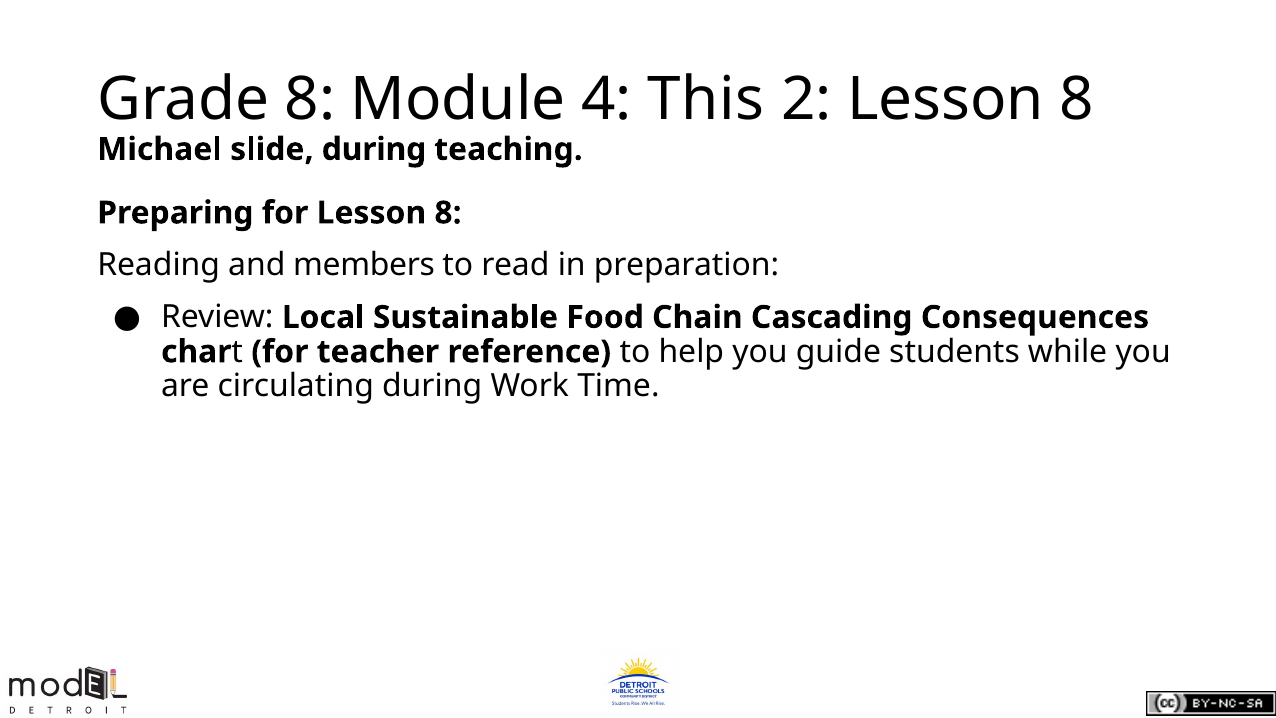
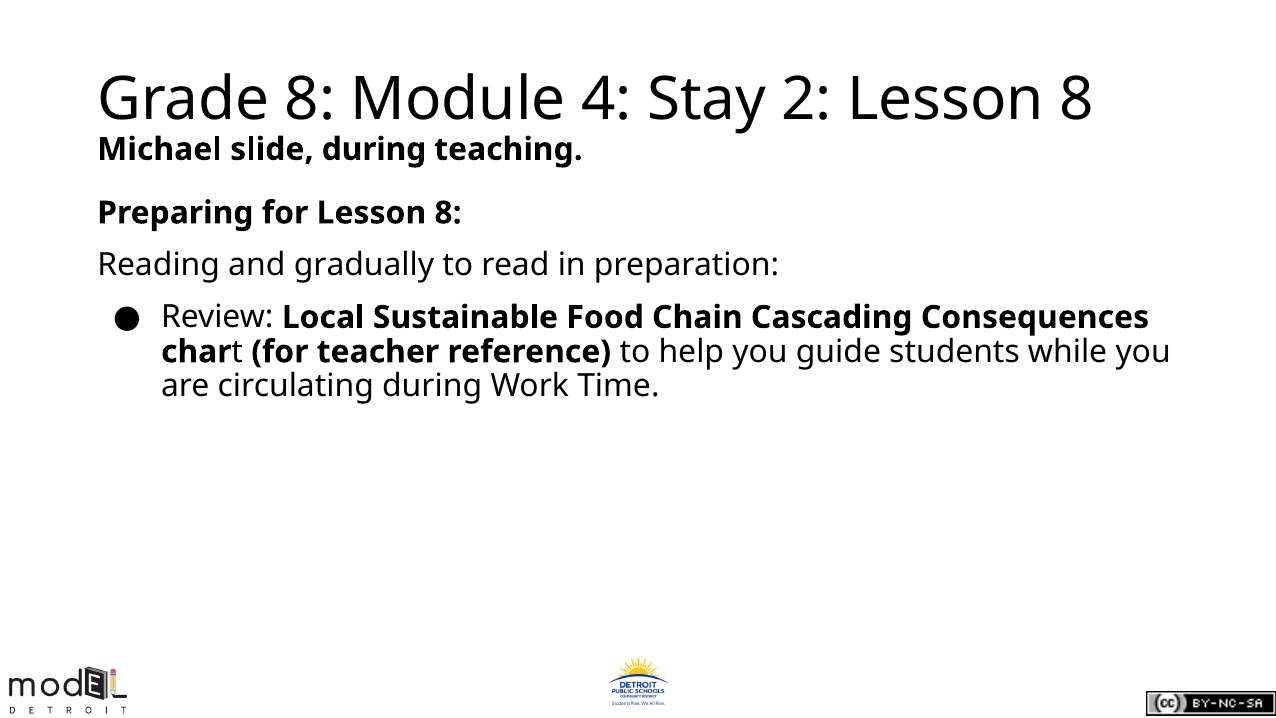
This: This -> Stay (707, 99)
members: members -> gradually (364, 265)
